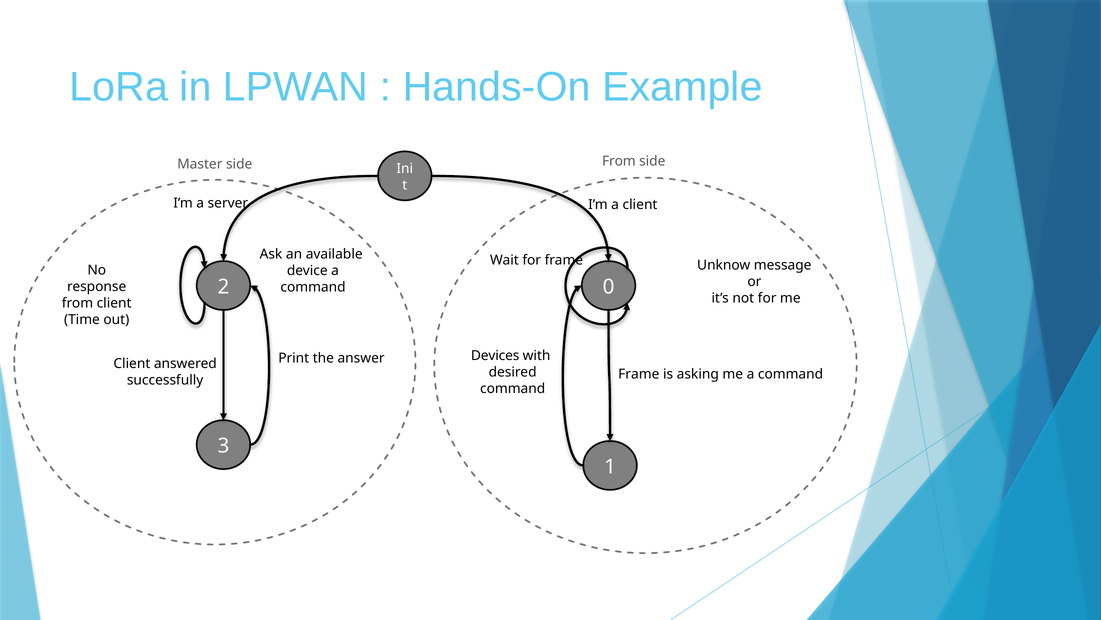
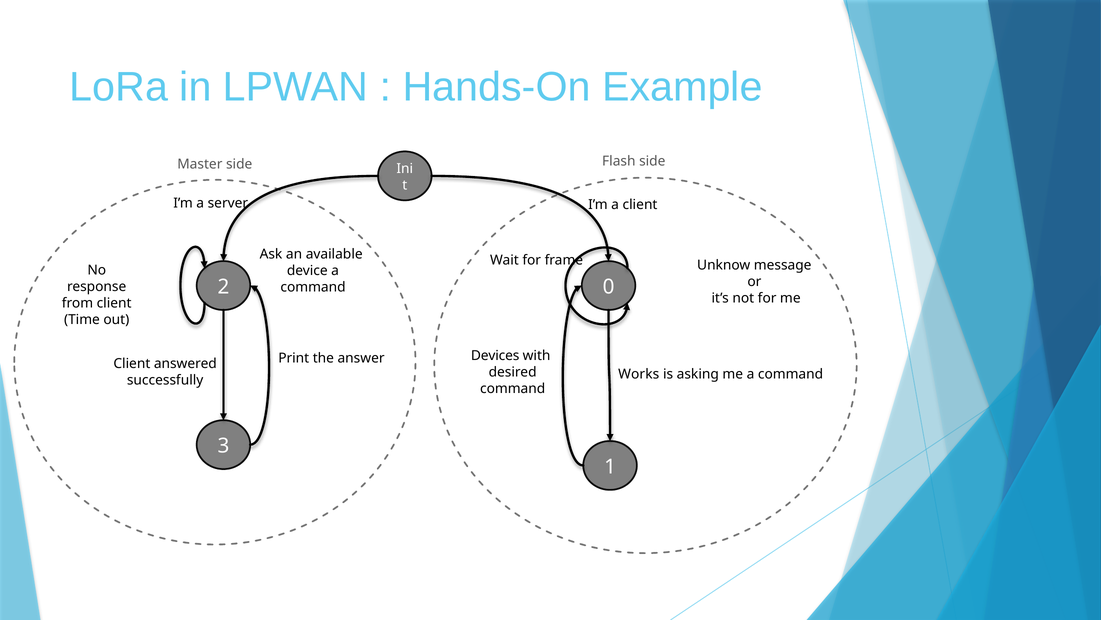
From: From -> Flash (619, 161)
Frame: Frame -> Works (639, 374)
